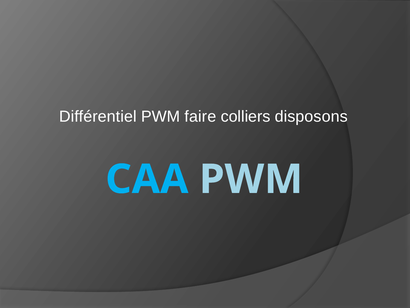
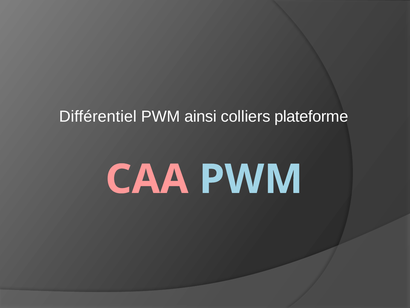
faire: faire -> ainsi (201, 116)
disposons: disposons -> plateforme (311, 116)
CAA colour: light blue -> pink (147, 179)
